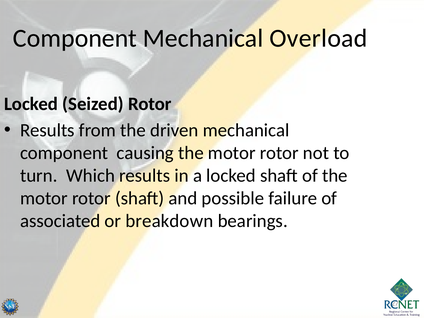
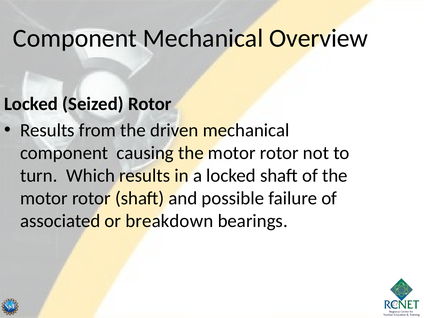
Overload: Overload -> Overview (319, 38)
